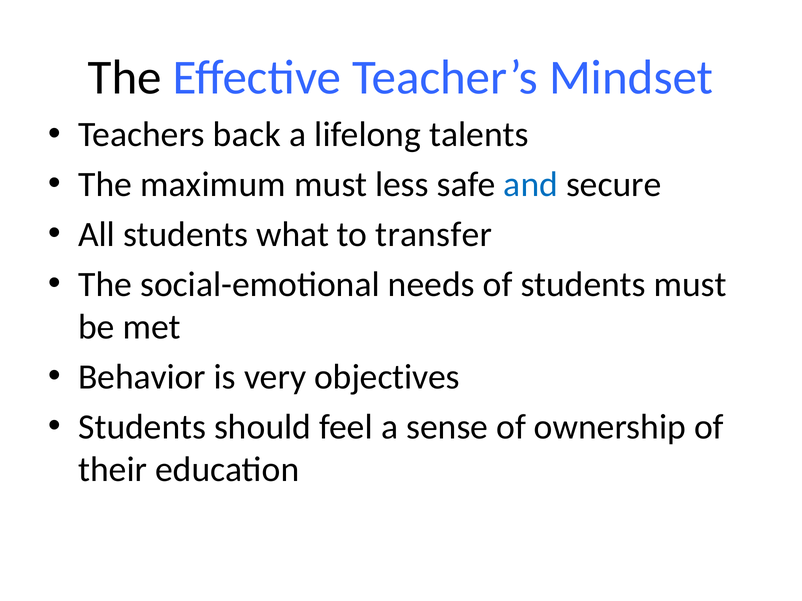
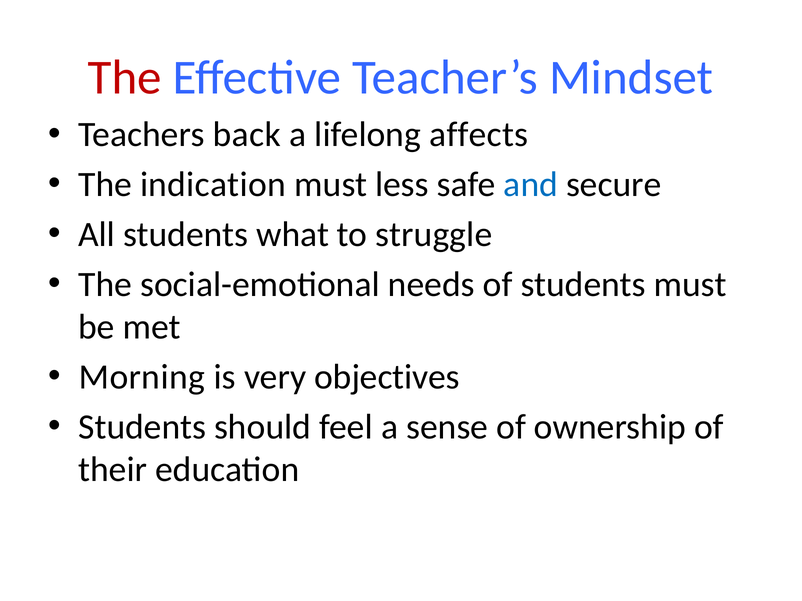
The colour: black -> red (125, 78)
talents: talents -> affects (479, 135)
maximum: maximum -> indication (213, 185)
transfer: transfer -> struggle (434, 235)
Behavior: Behavior -> Morning (142, 377)
